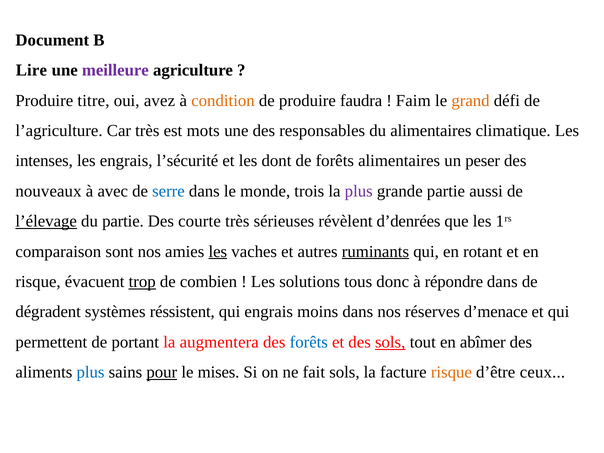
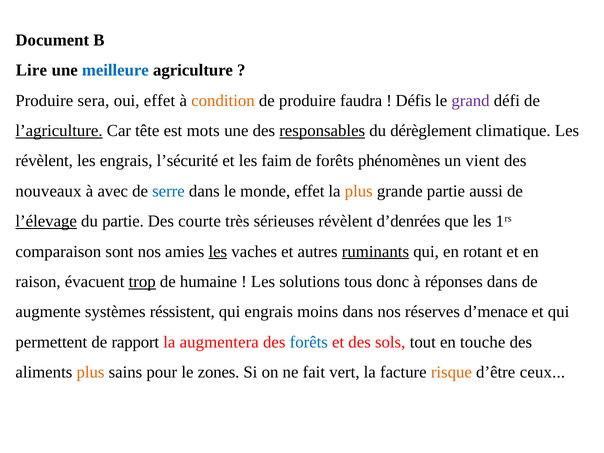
meilleure colour: purple -> blue (115, 70)
titre: titre -> sera (93, 100)
oui avez: avez -> effet (159, 100)
Faim: Faim -> Défis (413, 100)
grand colour: orange -> purple (471, 100)
l’agriculture underline: none -> present (59, 131)
Car très: très -> tête (147, 131)
responsables underline: none -> present (322, 131)
du alimentaires: alimentaires -> dérèglement (431, 131)
intenses: intenses -> révèlent (44, 161)
dont: dont -> faim (277, 161)
forêts alimentaires: alimentaires -> phénomènes (399, 161)
peser: peser -> vient (483, 161)
monde trois: trois -> effet (309, 191)
plus colour: purple -> orange (359, 191)
risque: risque -> raison (38, 282)
combien: combien -> humaine (209, 282)
répondre: répondre -> réponses (454, 282)
dégradent: dégradent -> augmente (48, 312)
portant: portant -> rapport (135, 342)
sols underline: present -> none (390, 342)
abîmer: abîmer -> touche (483, 342)
plus colour: blue -> orange (90, 372)
pour underline: present -> none (162, 372)
mises: mises -> zones (219, 372)
fait sols: sols -> vert (344, 372)
